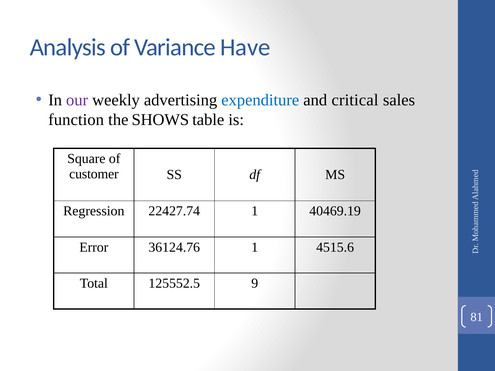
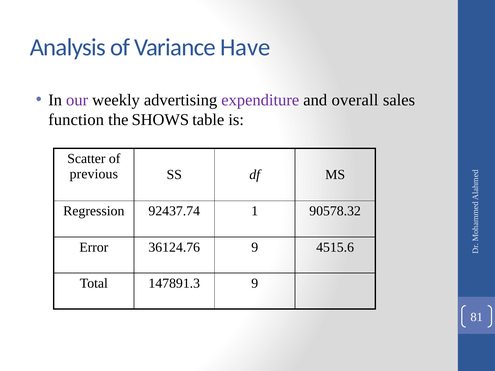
expenditure colour: blue -> purple (260, 100)
critical: critical -> overall (355, 100)
Square: Square -> Scatter (86, 159)
customer: customer -> previous (94, 174)
22427.74: 22427.74 -> 92437.74 (174, 211)
40469.19: 40469.19 -> 90578.32 (335, 211)
36124.76 1: 1 -> 9 (255, 247)
125552.5: 125552.5 -> 147891.3 (174, 283)
